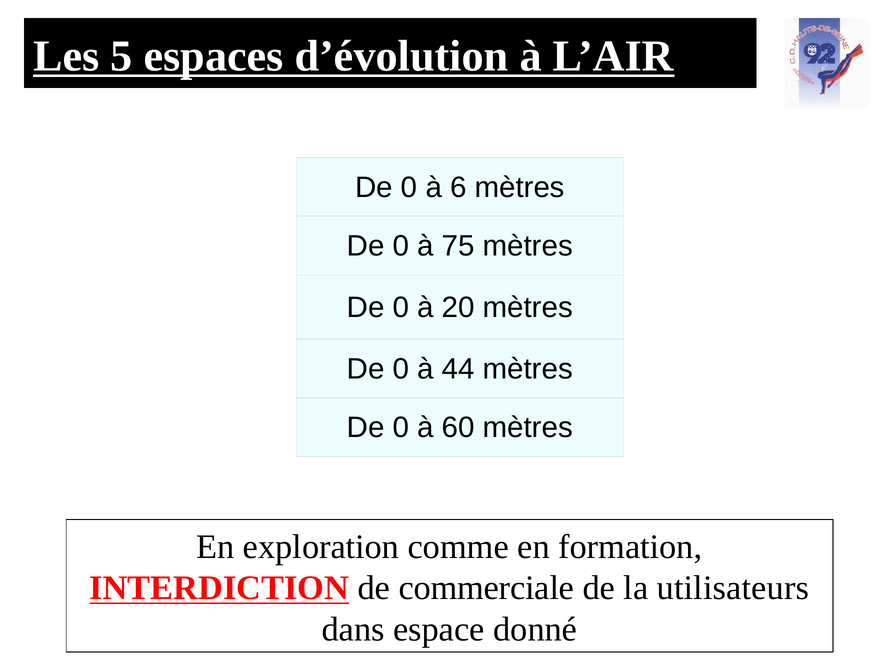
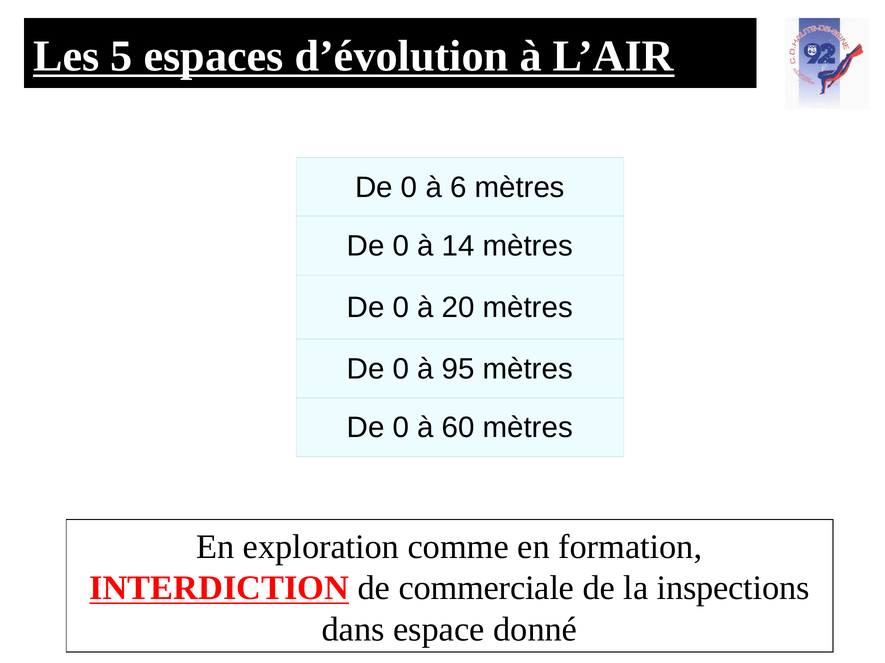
75: 75 -> 14 (458, 246)
44: 44 -> 95 (458, 369)
utilisateurs: utilisateurs -> inspections (733, 589)
